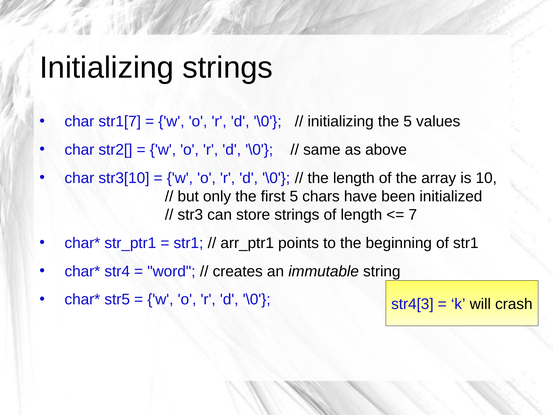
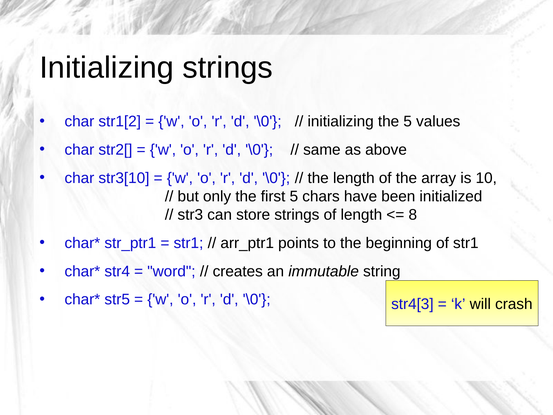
str1[7: str1[7 -> str1[2 (120, 121)
7: 7 -> 8 (413, 215)
